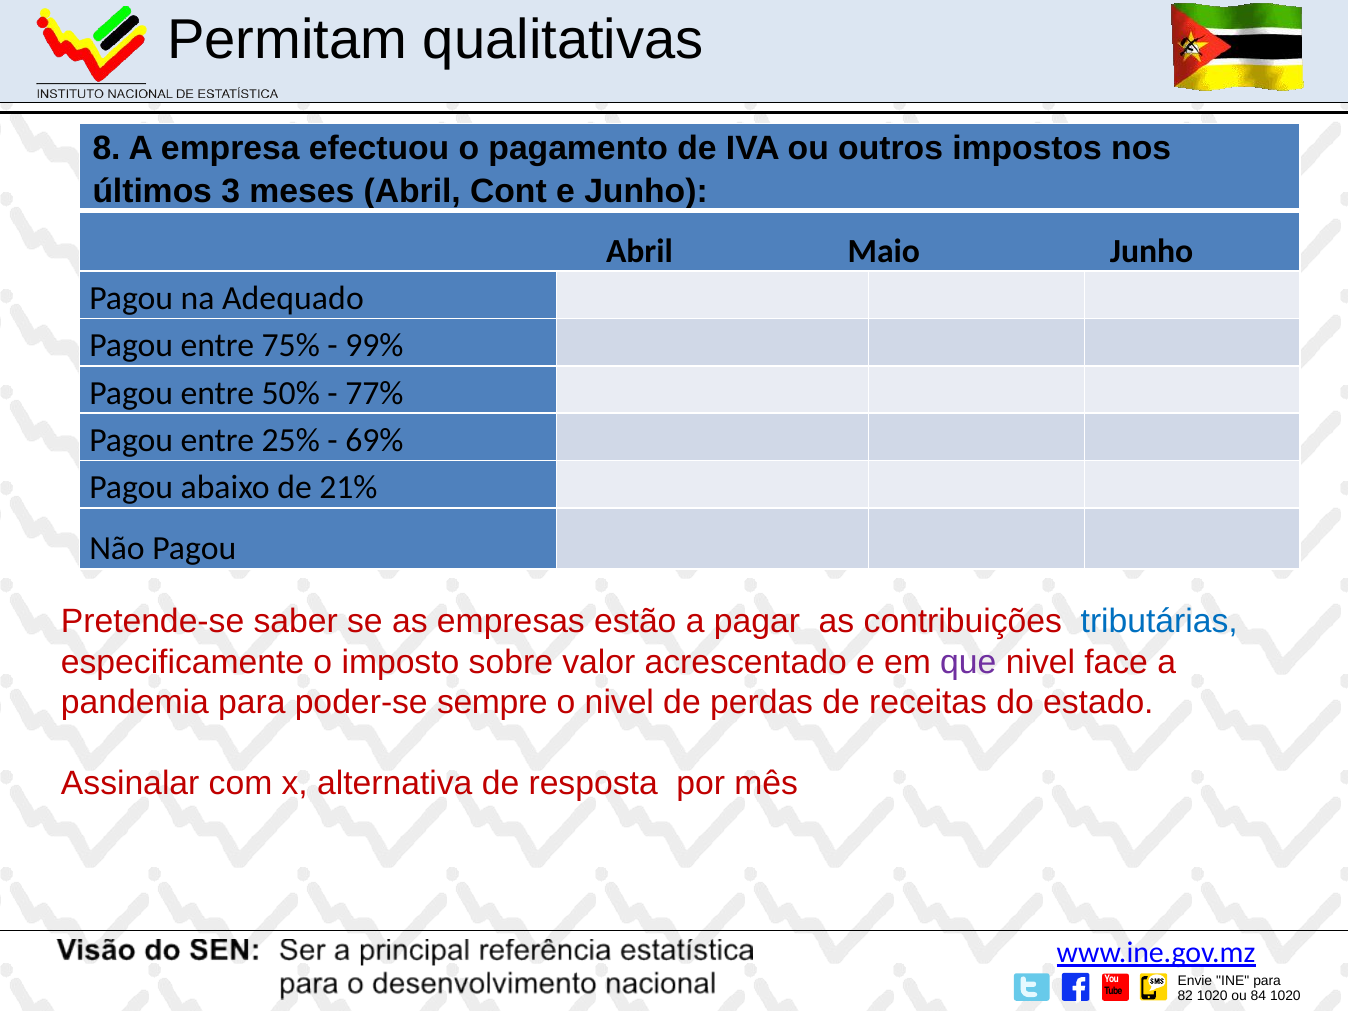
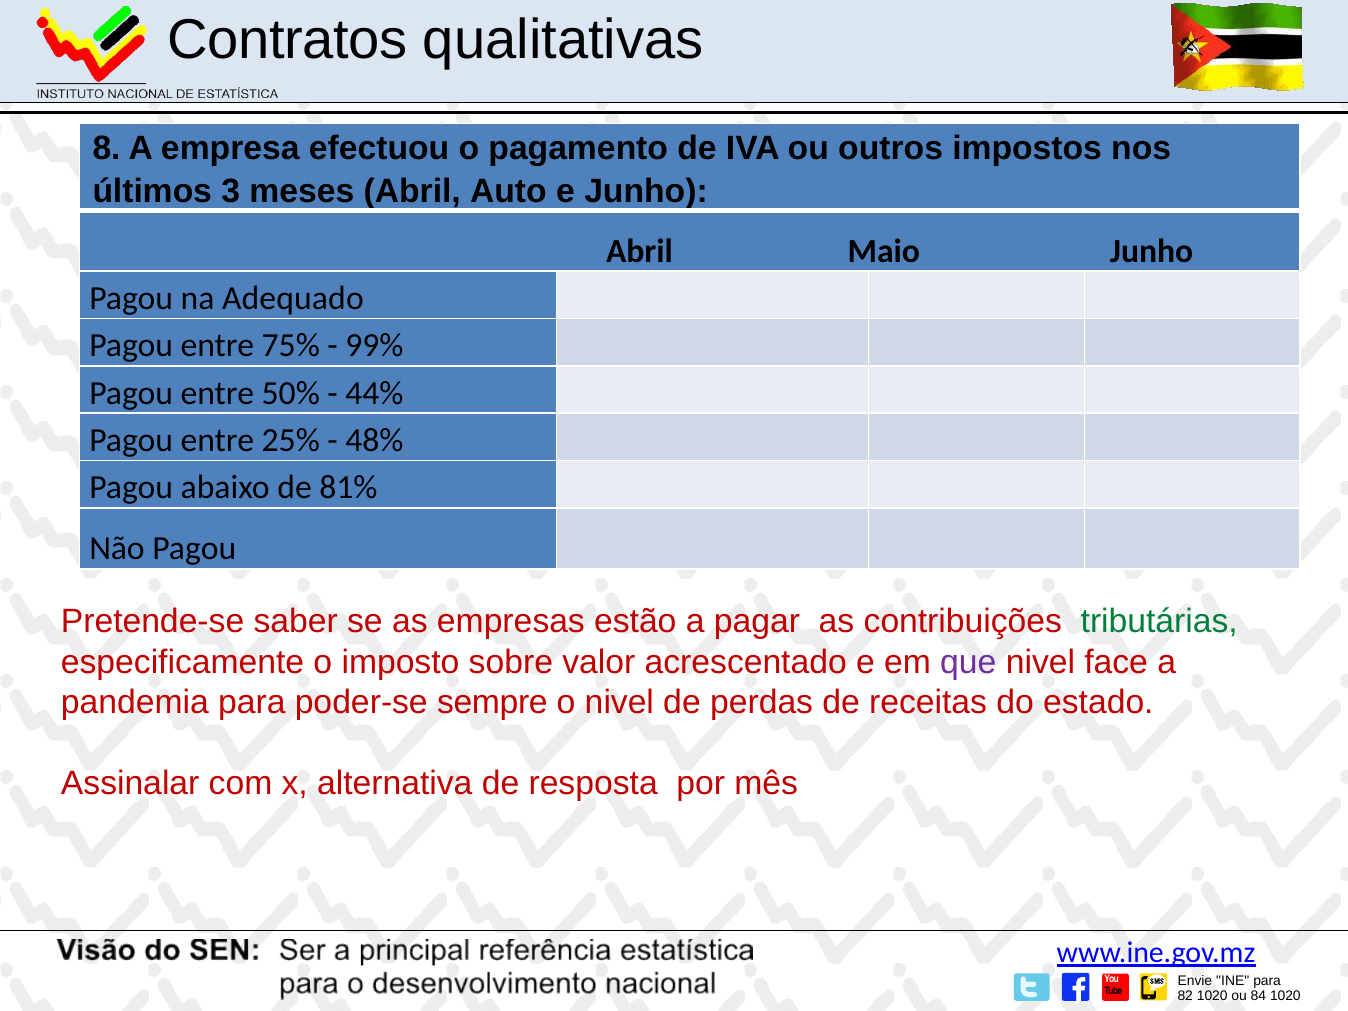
Permitam: Permitam -> Contratos (287, 40)
Cont: Cont -> Auto (508, 192)
77%: 77% -> 44% (374, 393)
69%: 69% -> 48% (374, 440)
21%: 21% -> 81% (348, 488)
tributárias colour: blue -> green (1159, 622)
